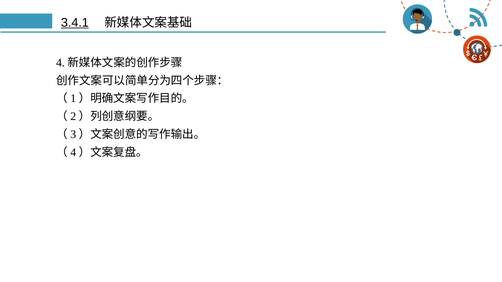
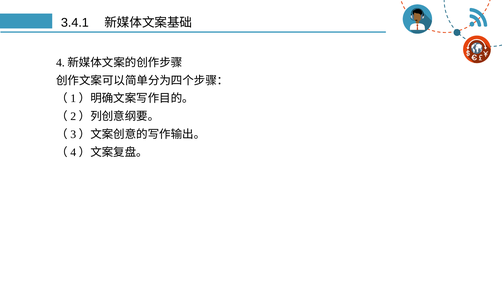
3.4.1 underline: present -> none (75, 23)
